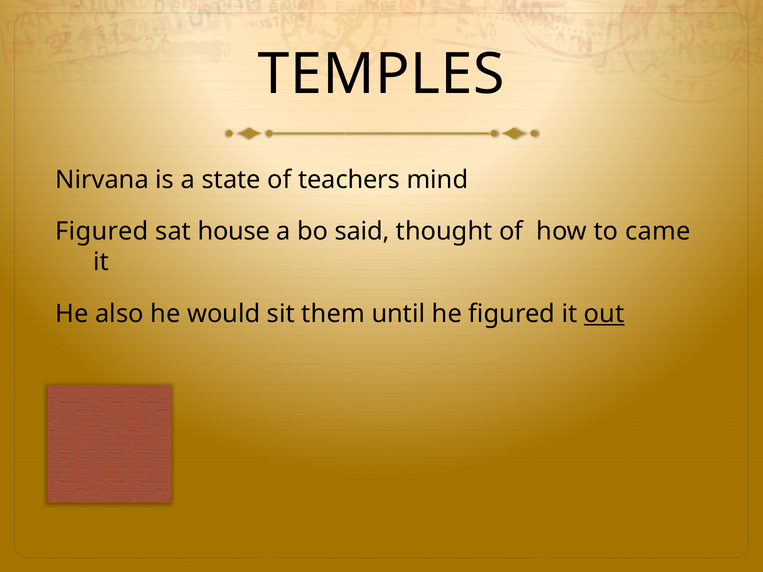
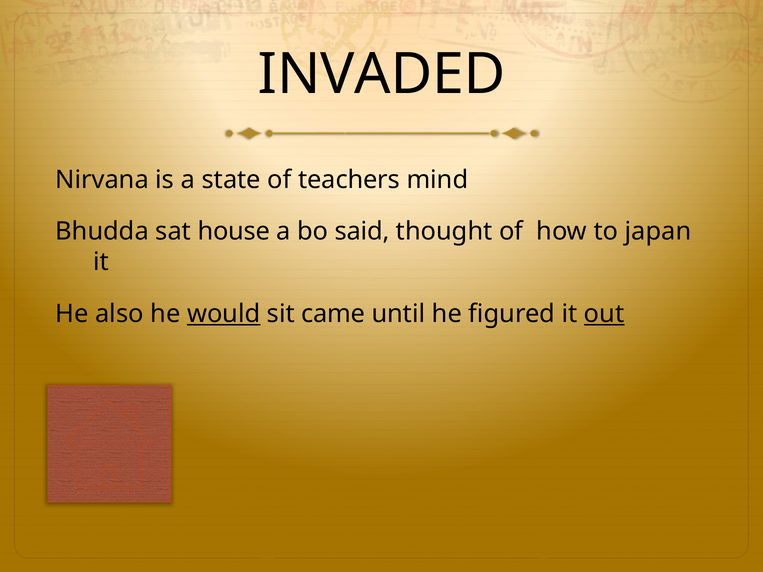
TEMPLES: TEMPLES -> INVADED (382, 75)
Figured: Figured -> Bhudda (102, 232)
came: came -> japan (658, 232)
would underline: none -> present (224, 314)
them: them -> came (333, 314)
